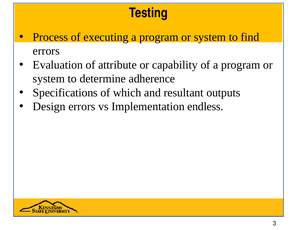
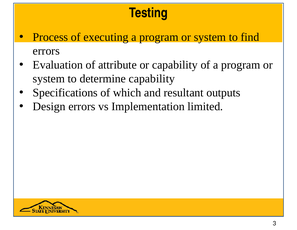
determine adherence: adherence -> capability (152, 79)
endless: endless -> limited (205, 106)
